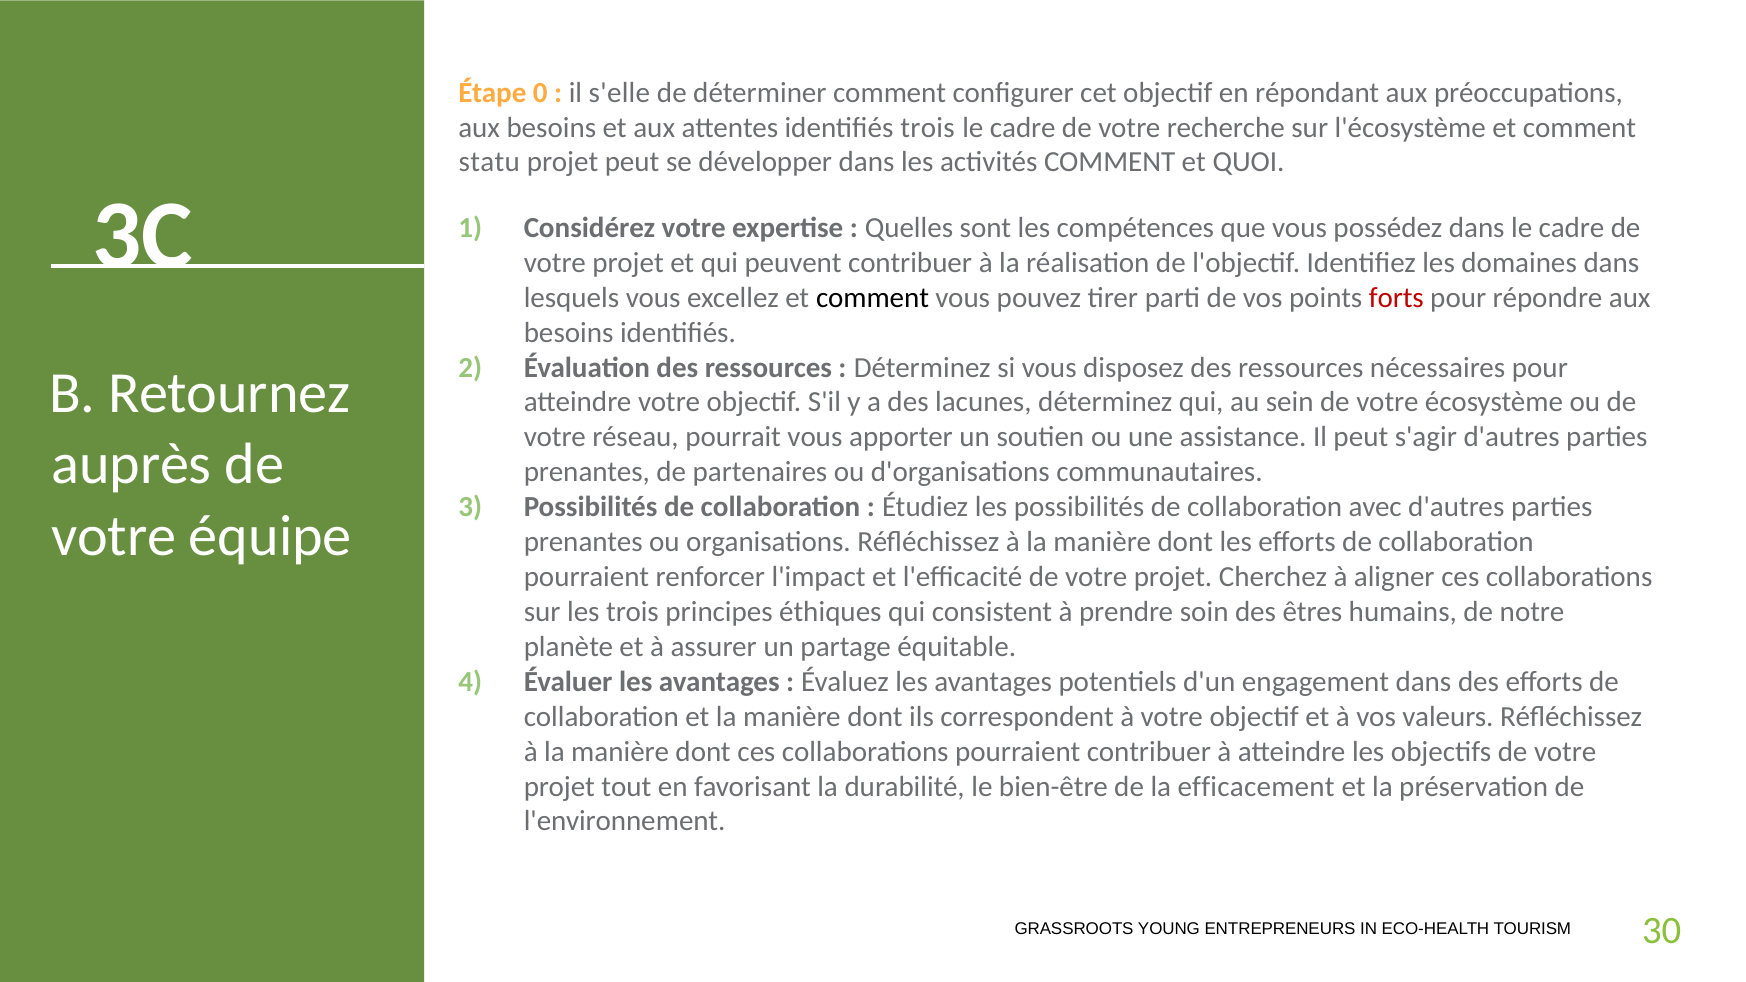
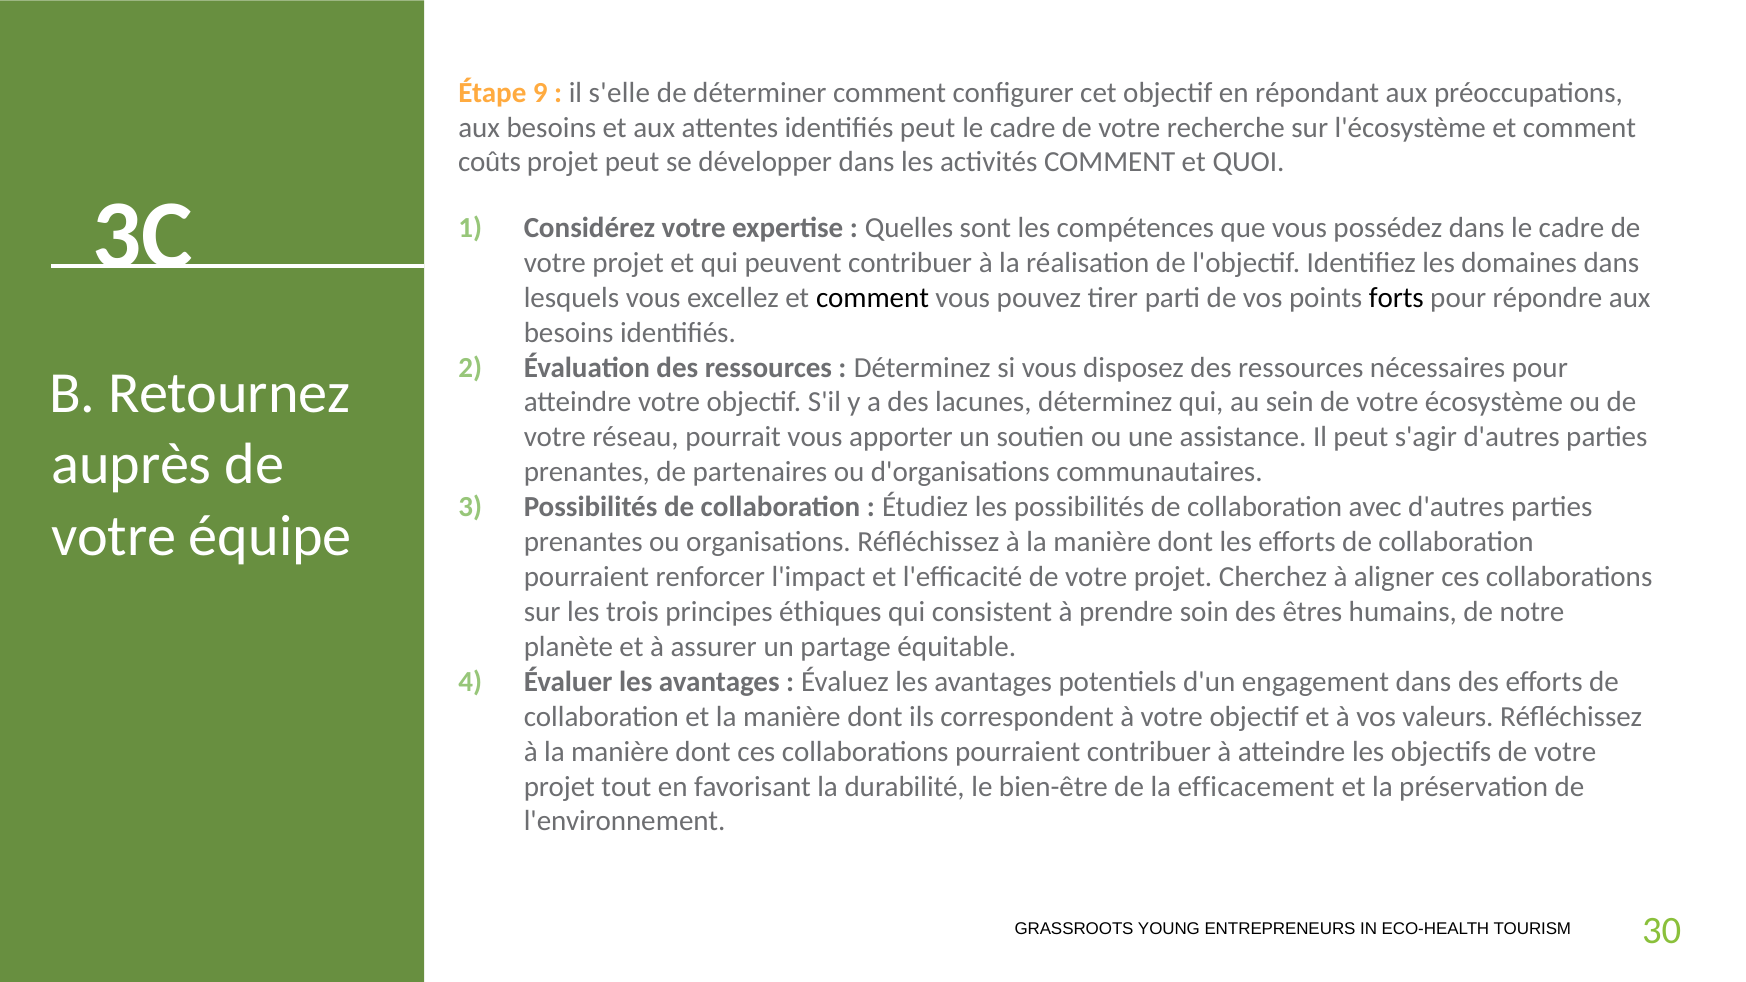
0: 0 -> 9 (540, 93)
identifiés trois: trois -> peut (928, 127)
statu: statu -> coûts (490, 162)
forts colour: red -> black (1396, 298)
